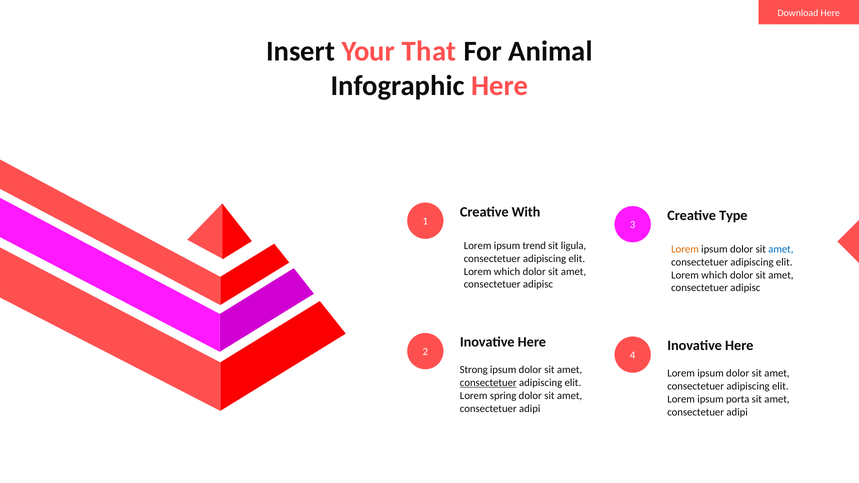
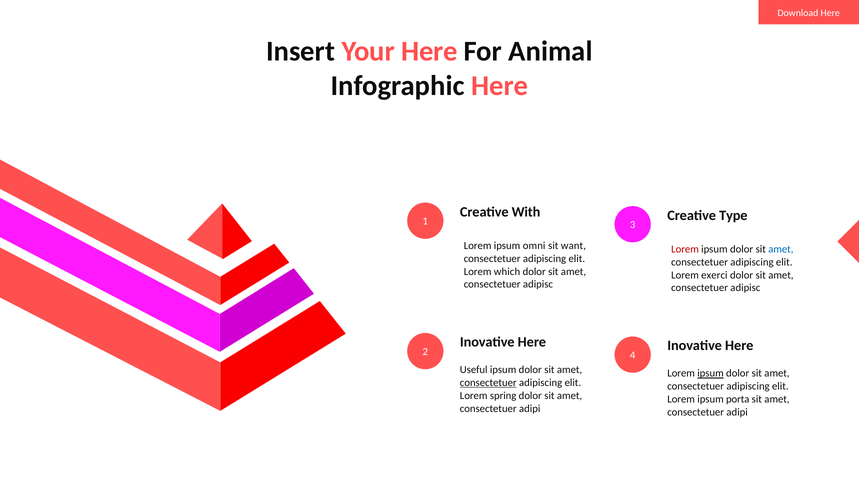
Your That: That -> Here (429, 51)
trend: trend -> omni (534, 246)
ligula: ligula -> want (573, 246)
Lorem colour: orange -> red (685, 249)
which: which -> exerci (714, 275)
Strong: Strong -> Useful (474, 370)
ipsum underline: none -> present (711, 373)
